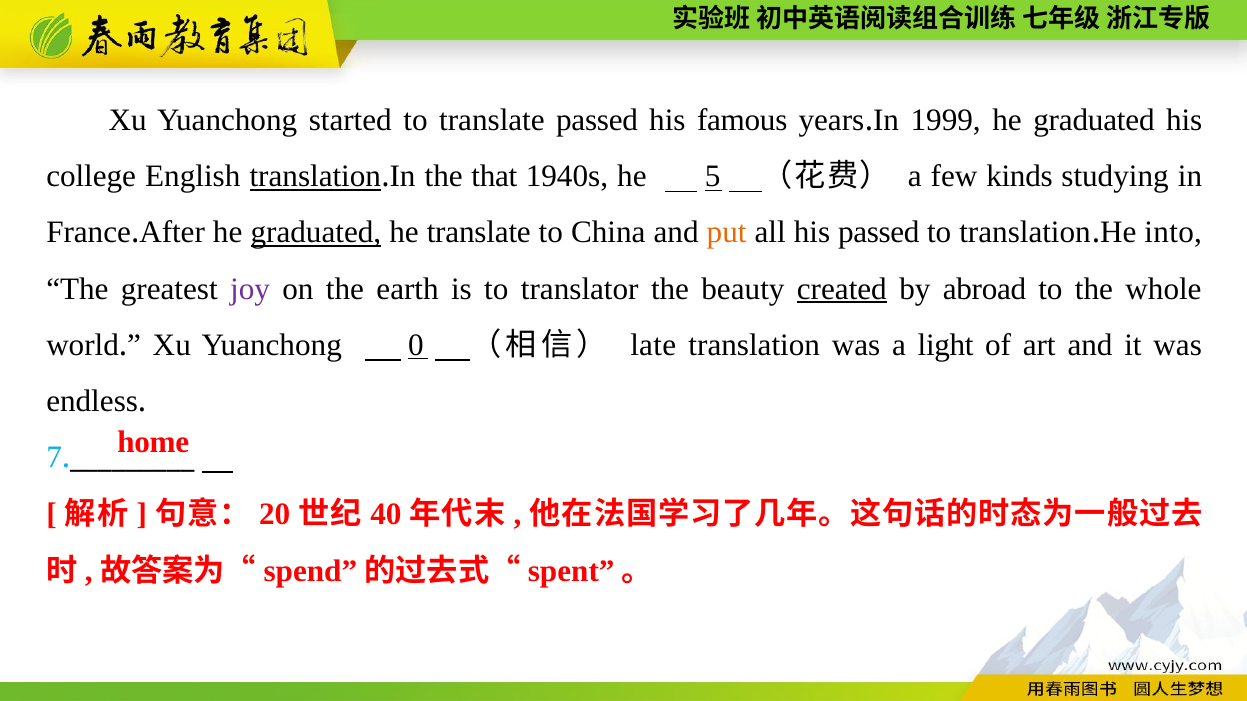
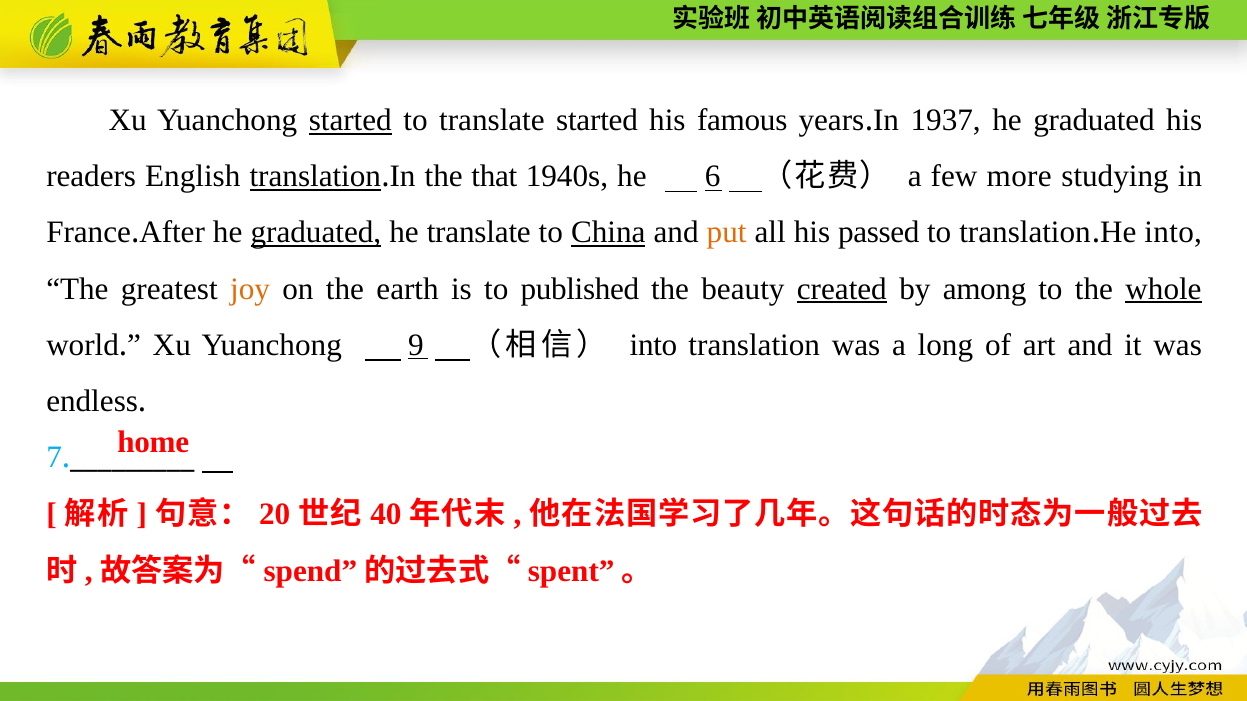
started underline: none -> present (350, 121)
translate passed: passed -> started (597, 121)
1999: 1999 -> 1937 (946, 121)
college: college -> readers (91, 177)
5: 5 -> 6 (713, 177)
kinds: kinds -> more (1019, 177)
China underline: none -> present (608, 233)
joy colour: purple -> orange (250, 289)
translator: translator -> published (580, 289)
abroad: abroad -> among (985, 289)
whole underline: none -> present (1163, 289)
0: 0 -> 9 (416, 345)
late: late -> into (654, 345)
light: light -> long (945, 345)
